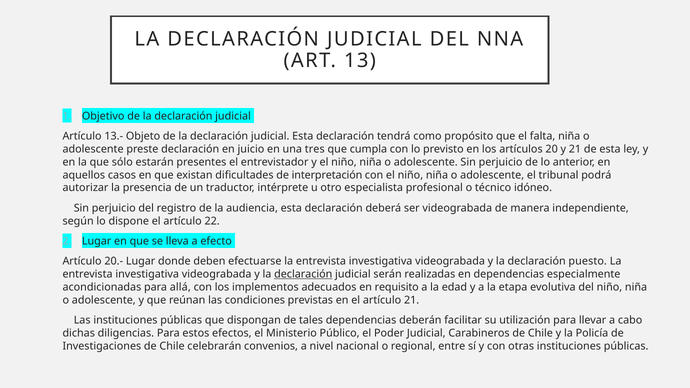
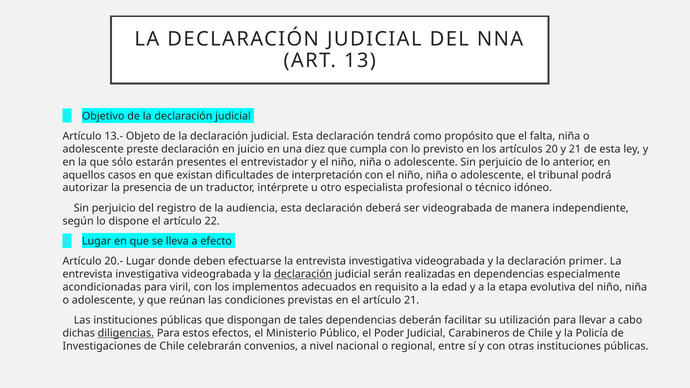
tres: tres -> diez (315, 149)
puesto: puesto -> primer (588, 261)
allá: allá -> viril (180, 287)
diligencias underline: none -> present (126, 333)
